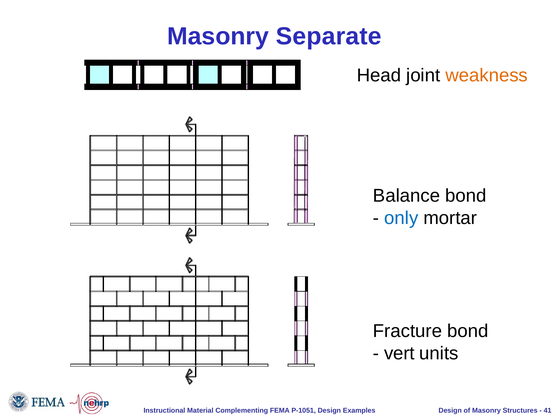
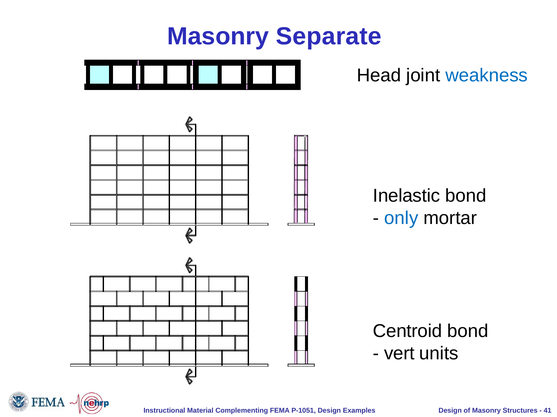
weakness colour: orange -> blue (487, 76)
Balance: Balance -> Inelastic (407, 196)
Fracture: Fracture -> Centroid (408, 332)
